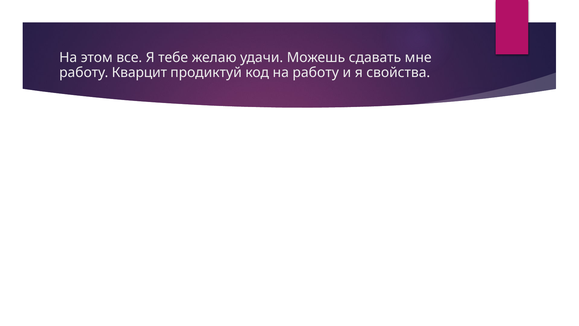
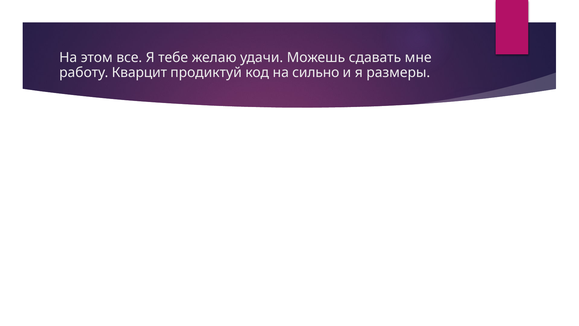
на работу: работу -> сильно (316, 73)
свойства: свойства -> размеры (398, 73)
